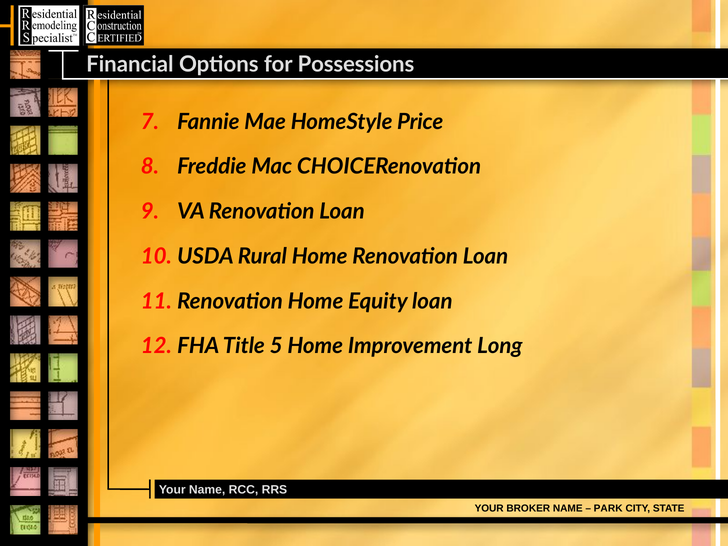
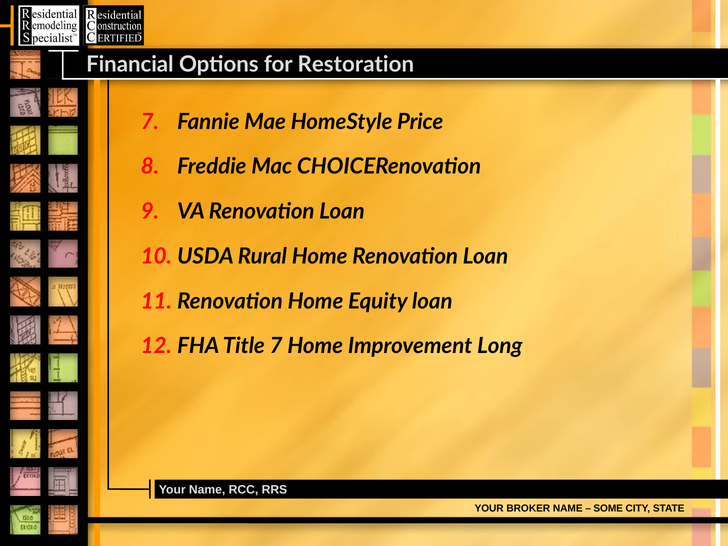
Possessions: Possessions -> Restoration (356, 64)
Title 5: 5 -> 7 (276, 346)
PARK: PARK -> SOME (608, 509)
